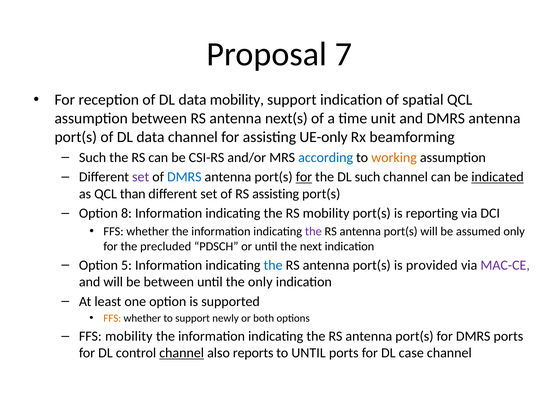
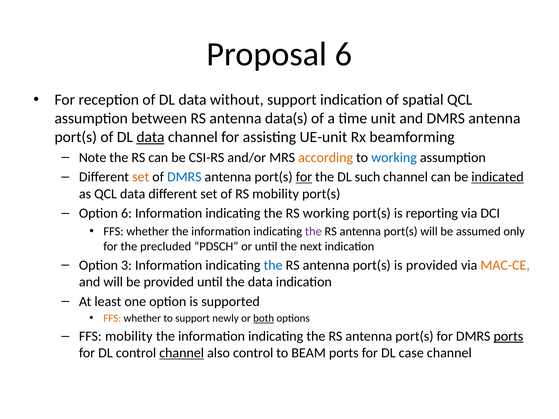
Proposal 7: 7 -> 6 (343, 54)
data mobility: mobility -> without (237, 100)
next(s: next(s -> data(s (286, 119)
data underline: none -> present (151, 137)
UE-only: UE-only -> UE-unit (323, 137)
Such: Such -> Note (93, 158)
according colour: blue -> orange (326, 158)
working colour: orange -> blue (394, 158)
set colour: purple -> orange (141, 177)
QCL than: than -> data (133, 194)
RS assisting: assisting -> mobility (276, 194)
Option 8: 8 -> 6 (126, 213)
RS mobility: mobility -> working (326, 213)
5: 5 -> 3 (126, 265)
MAC-CE colour: purple -> orange (505, 265)
be between: between -> provided (169, 282)
the only: only -> data (260, 282)
both underline: none -> present (264, 318)
ports underline: none -> present (508, 336)
also reports: reports -> control (253, 353)
to UNTIL: UNTIL -> BEAM (309, 353)
